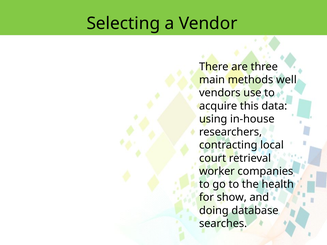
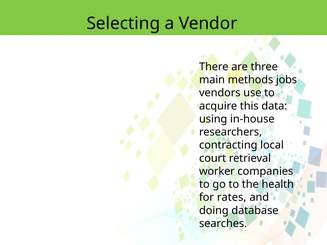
well: well -> jobs (286, 80)
show: show -> rates (232, 198)
